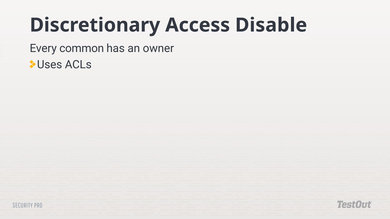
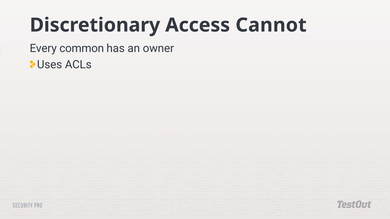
Disable: Disable -> Cannot (271, 25)
